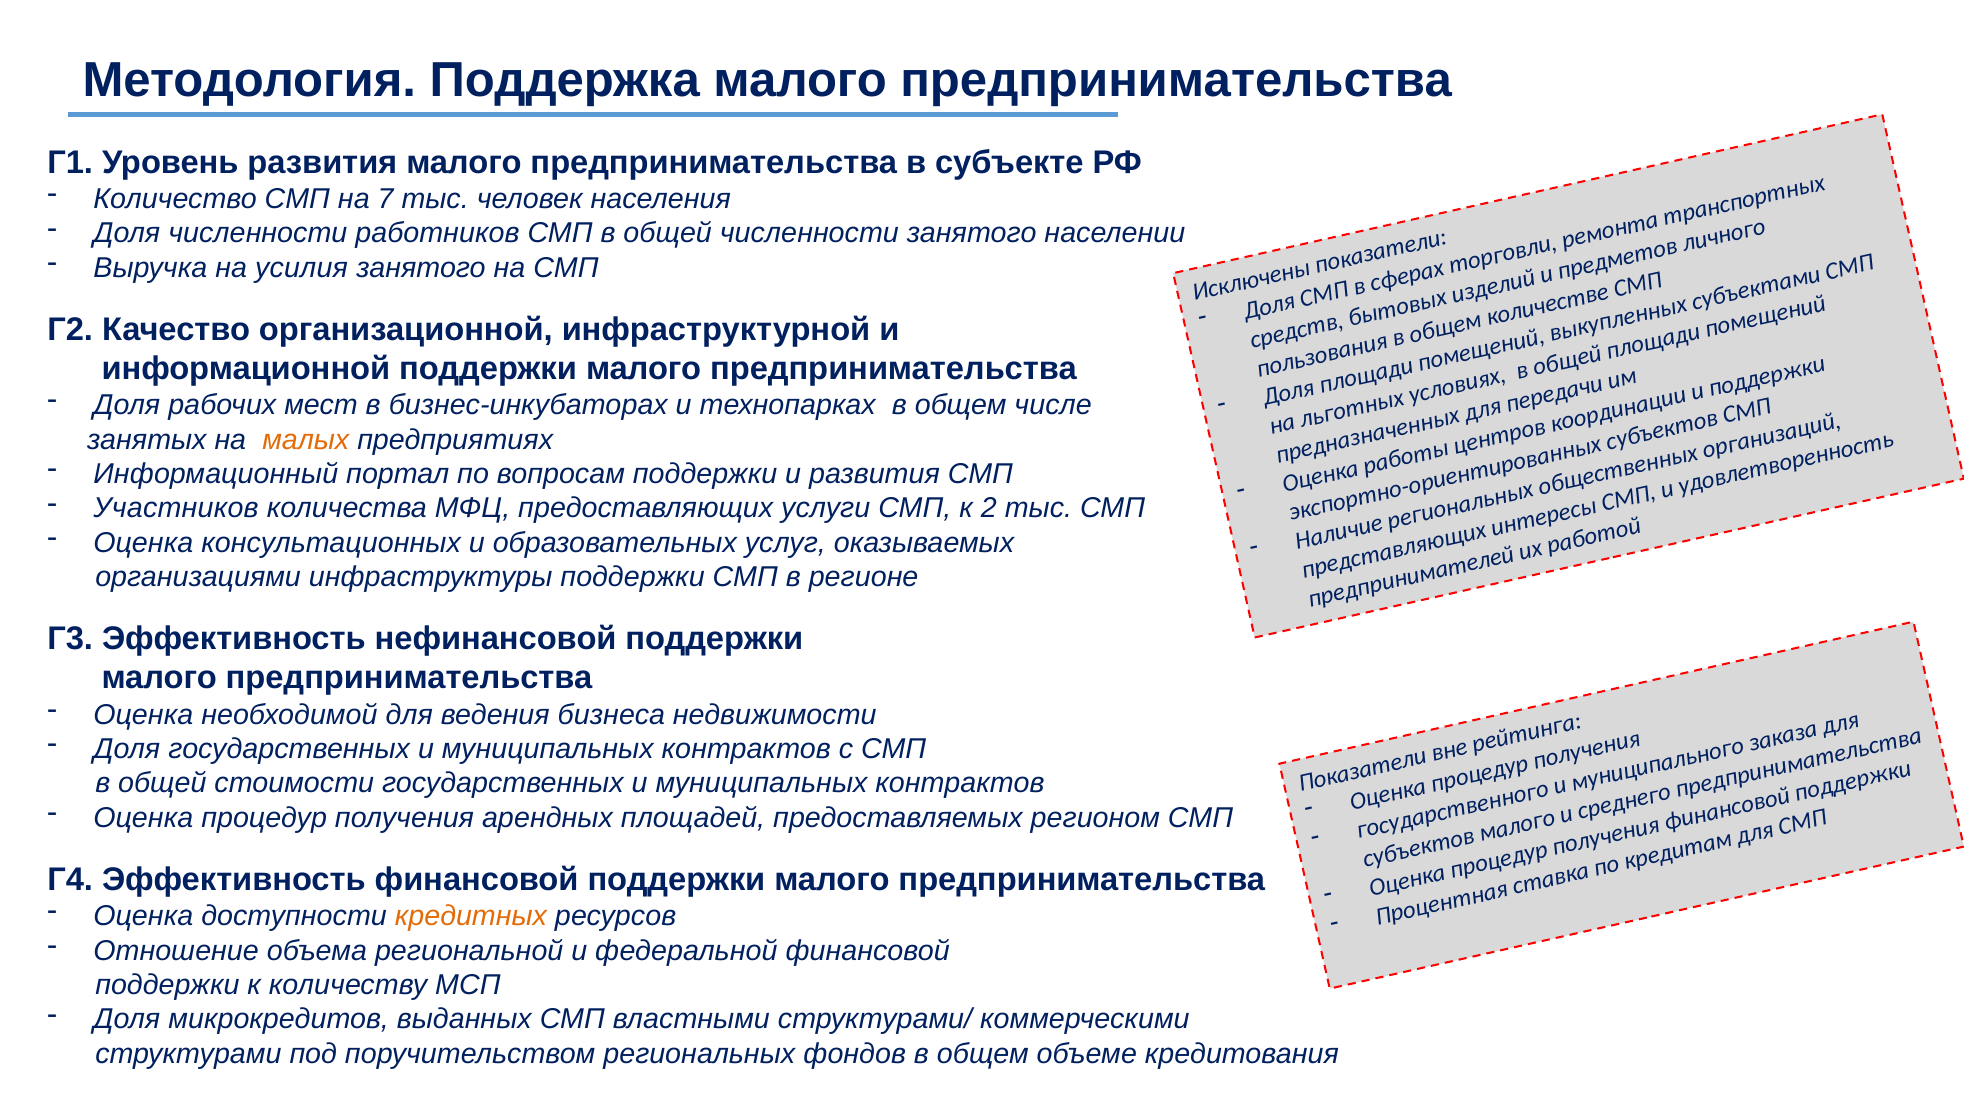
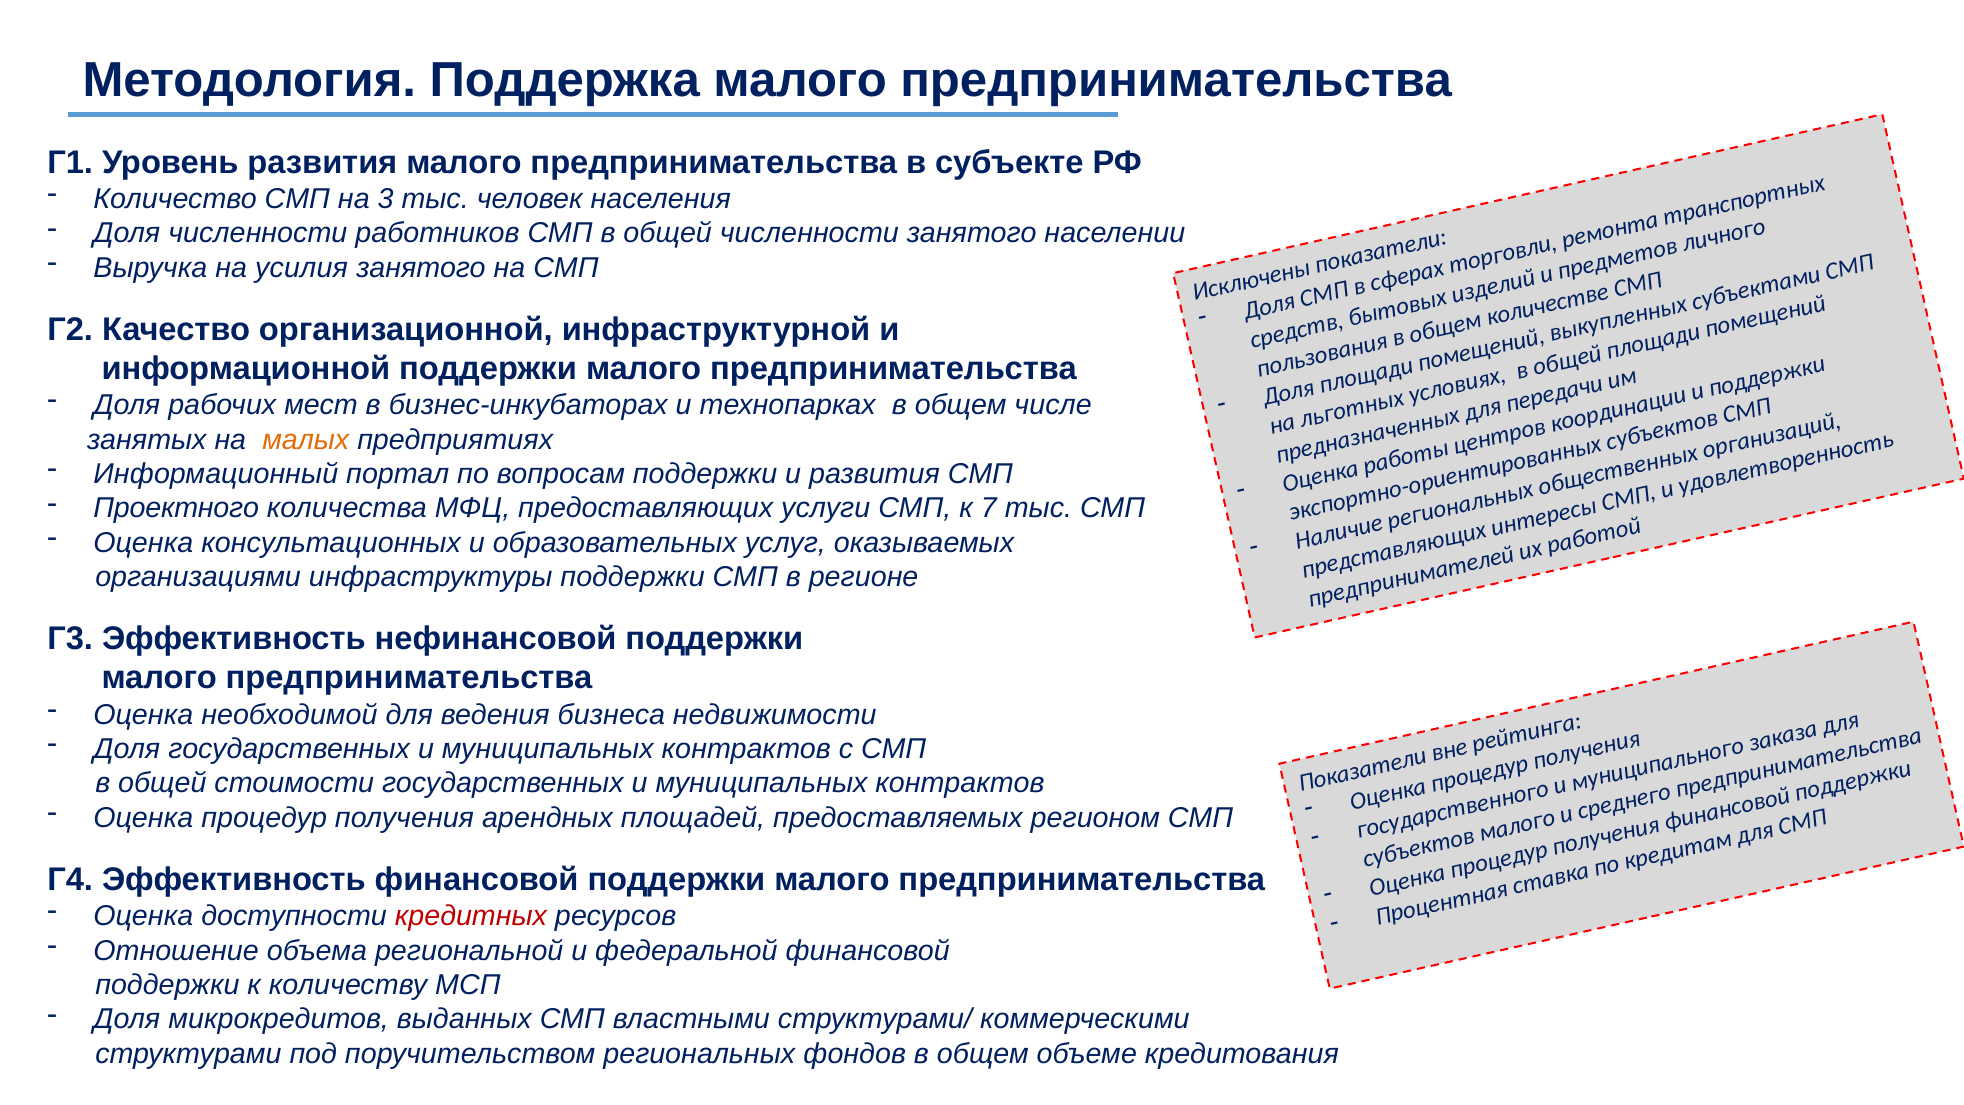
7: 7 -> 3 (385, 199)
Участников: Участников -> Проектного (176, 508)
2: 2 -> 7 (989, 508)
кредитных colour: orange -> red (471, 916)
